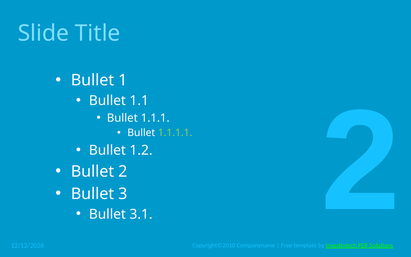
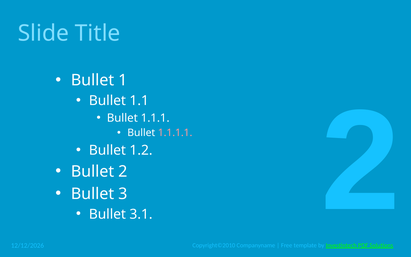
1.1.1.1 colour: light green -> pink (175, 133)
